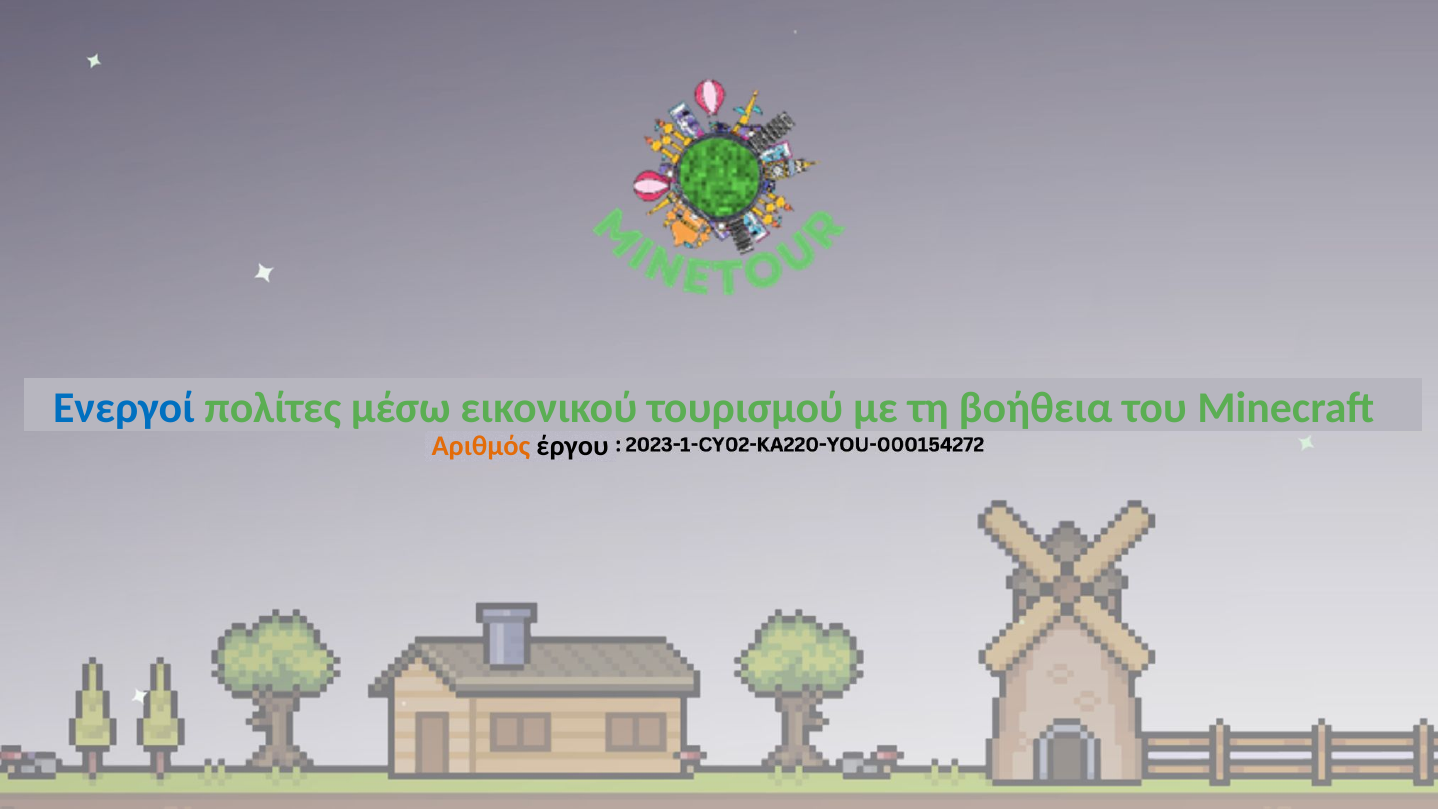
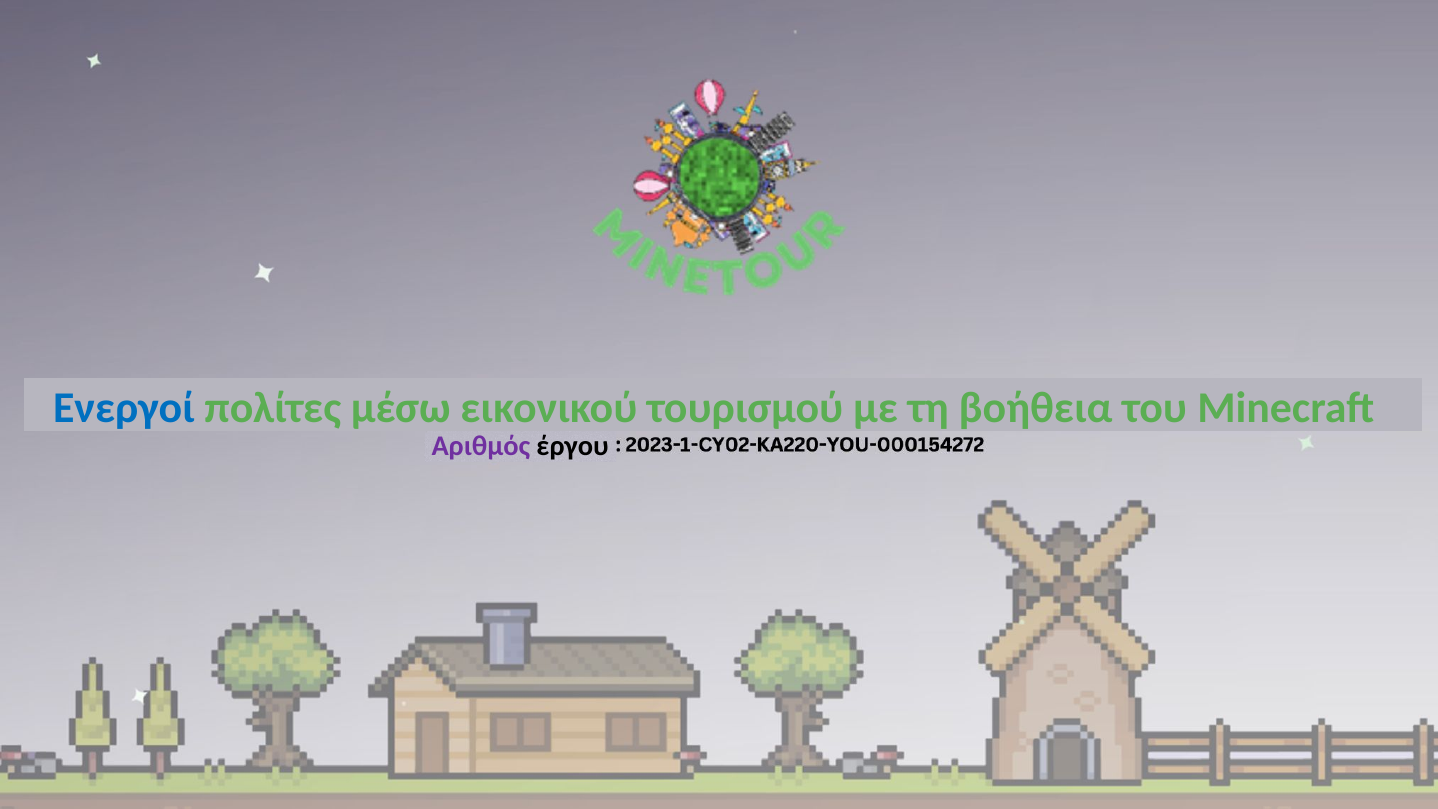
Αριθμός colour: orange -> purple (481, 446)
